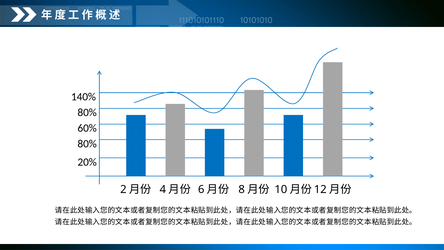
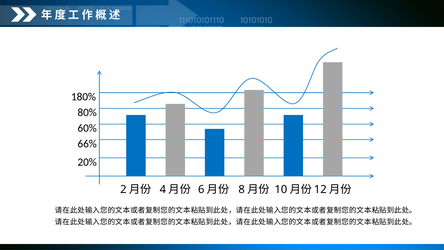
140%: 140% -> 180% (84, 97)
80%: 80% -> 66% (87, 144)
